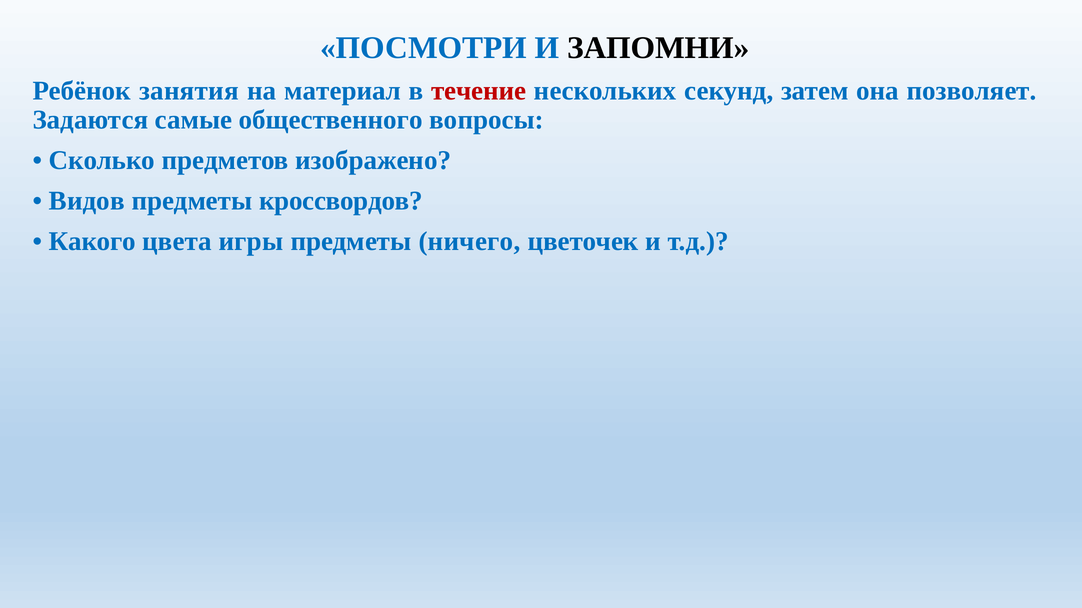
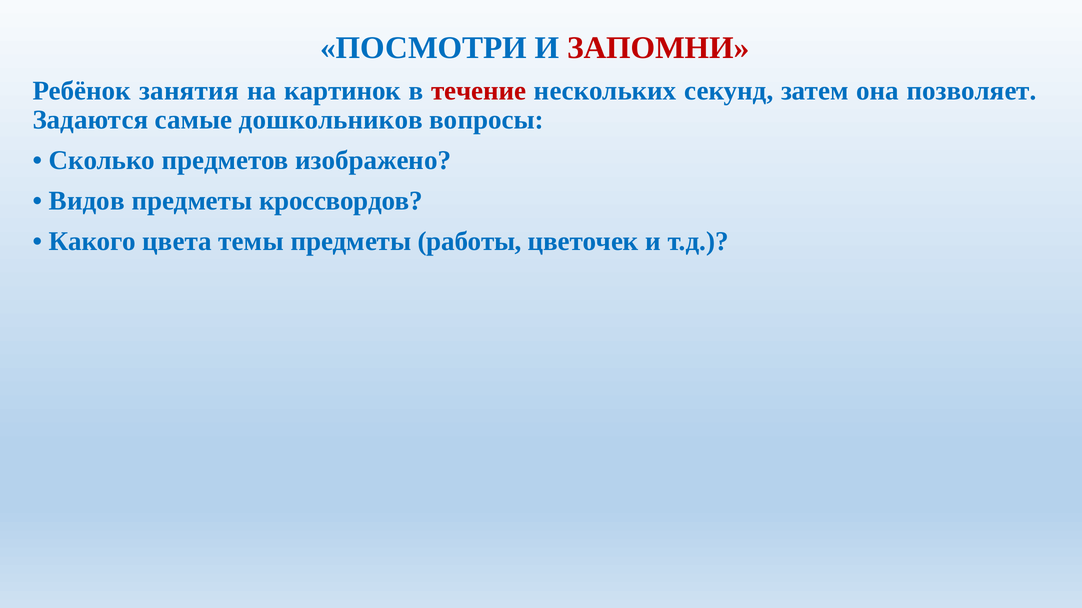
ЗАПОМНИ colour: black -> red (658, 48)
материал: материал -> картинок (343, 91)
общественного: общественного -> дошкольников (331, 120)
игры: игры -> темы (251, 242)
ничего: ничего -> работы (470, 242)
